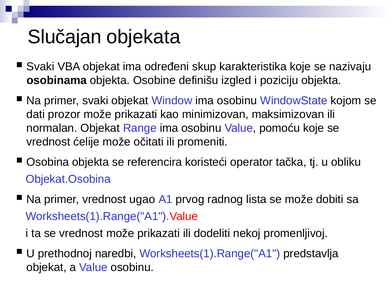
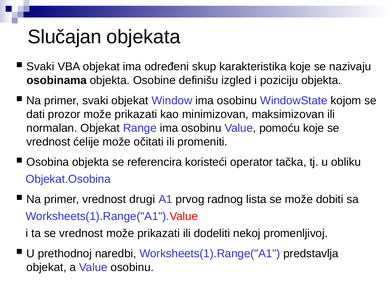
ugao: ugao -> drugi (142, 199)
